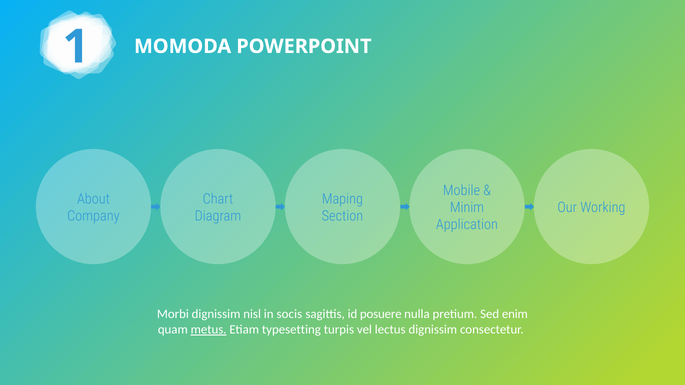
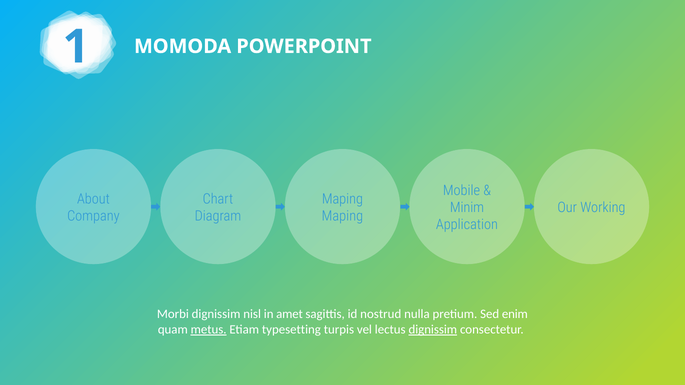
Section: Section -> Maping (342, 216)
socis: socis -> amet (290, 314)
posuere: posuere -> nostrud (381, 314)
dignissim underline: none -> present (433, 330)
